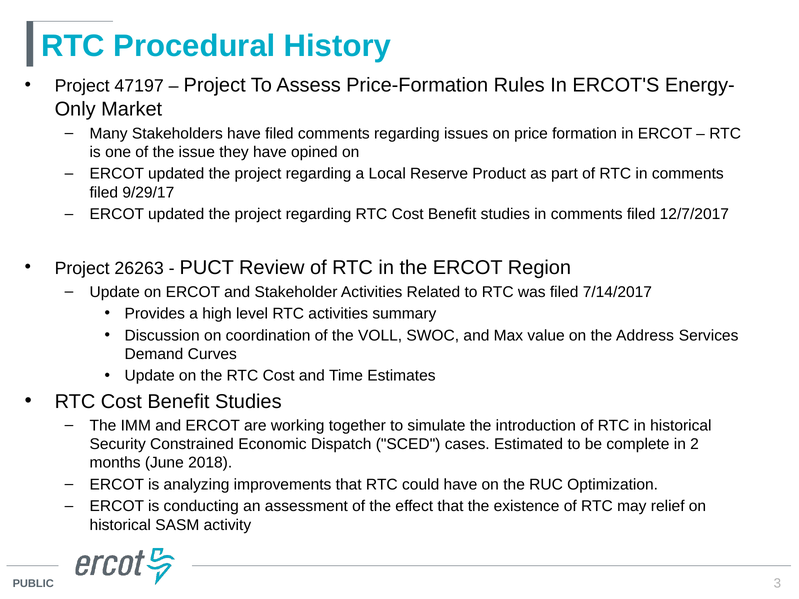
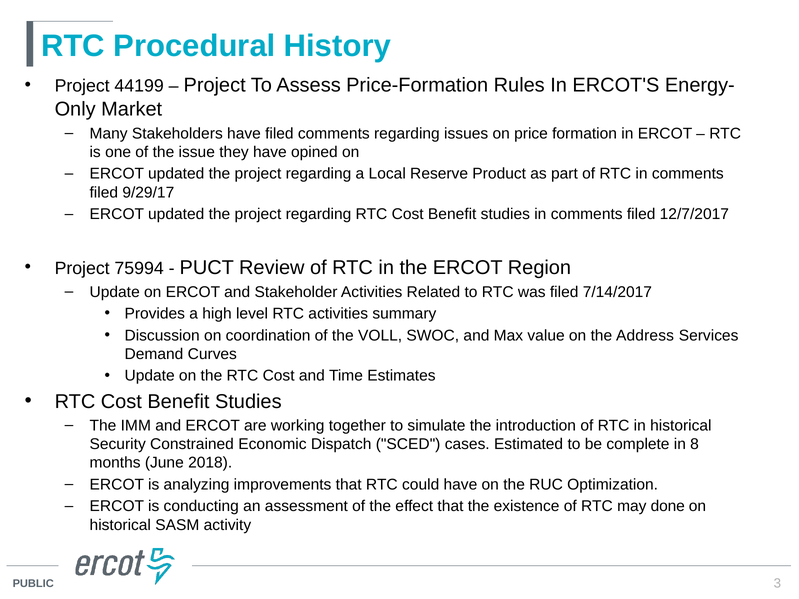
47197: 47197 -> 44199 (139, 86)
26263: 26263 -> 75994 (139, 269)
2: 2 -> 8 (695, 444)
relief: relief -> done (668, 507)
